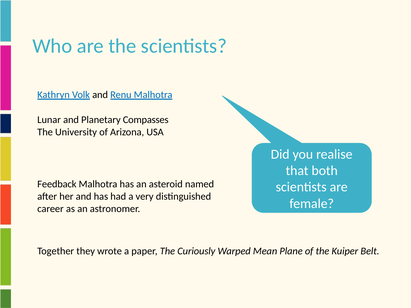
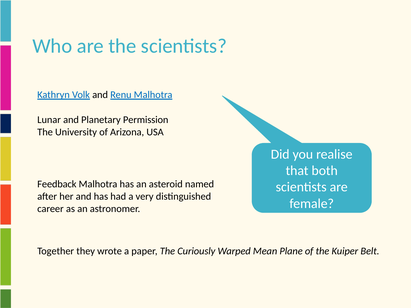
Compasses: Compasses -> Permission (146, 120)
